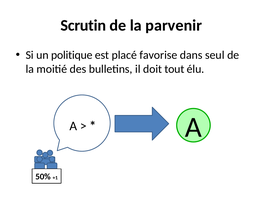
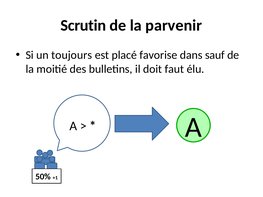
politique: politique -> toujours (72, 55)
seul: seul -> sauf (215, 55)
tout: tout -> faut (174, 69)
